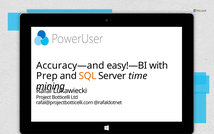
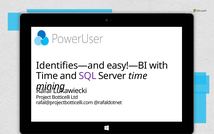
Accuracy—and: Accuracy—and -> Identifies—and (70, 65)
Prep: Prep -> Time (47, 76)
SQL colour: orange -> purple (88, 76)
